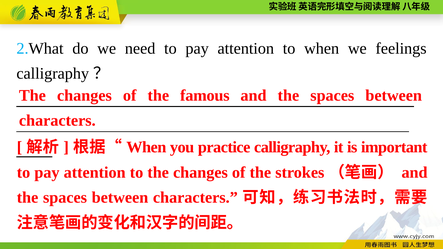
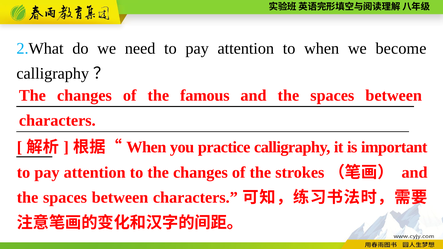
feelings: feelings -> become (401, 48)
